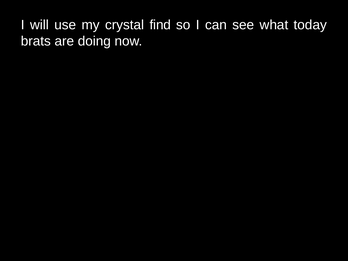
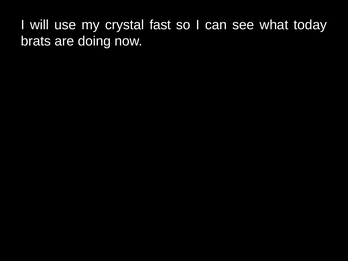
find: find -> fast (160, 25)
